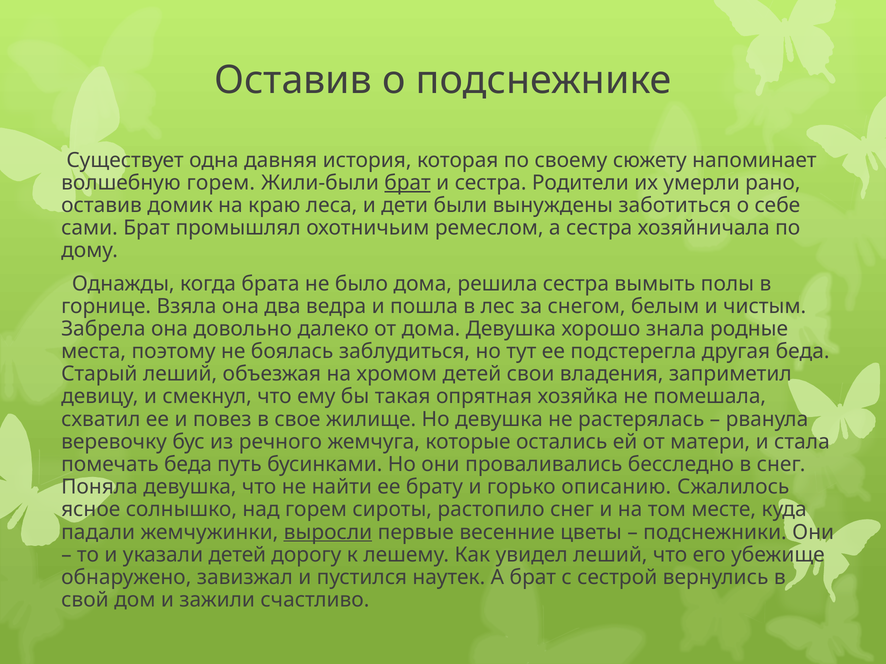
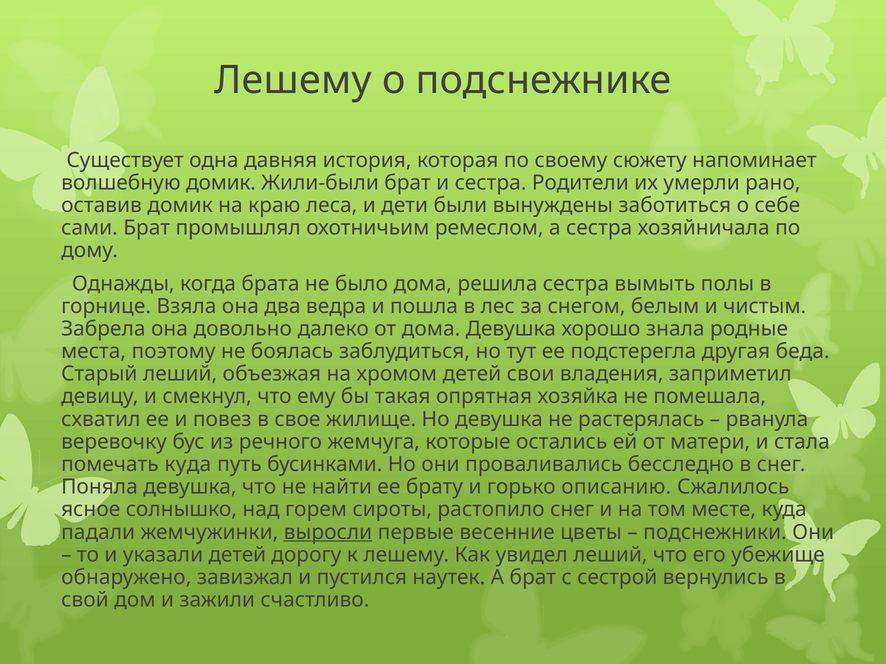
Оставив: Оставив -> Лешему (293, 80)
волшебную горем: горем -> домик (221, 183)
брат underline: present -> none (408, 183)
помечать беда: беда -> куда (188, 465)
